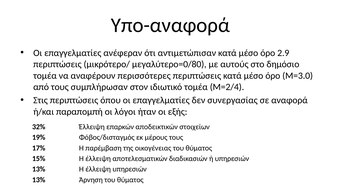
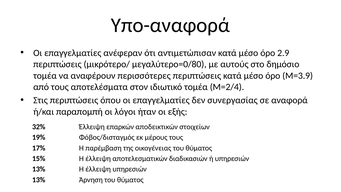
Μ=3.0: Μ=3.0 -> Μ=3.9 (298, 76)
συμπλήρωσαν: συμπλήρωσαν -> αποτελέσματα (99, 87)
